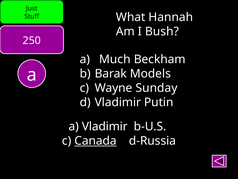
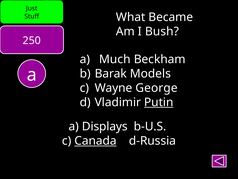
Hannah: Hannah -> Became (171, 17)
Sunday: Sunday -> George (156, 88)
Putin underline: none -> present (159, 102)
a Vladimir: Vladimir -> Displays (105, 126)
